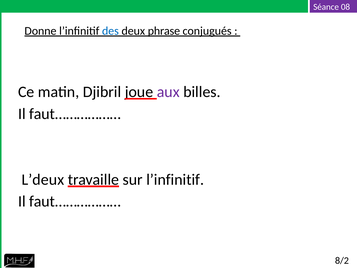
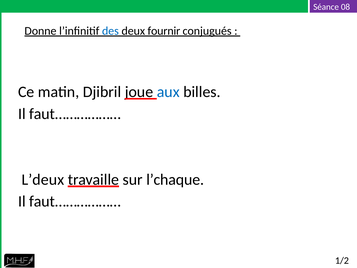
phrase: phrase -> fournir (164, 31)
aux colour: purple -> blue (168, 92)
sur l’infinitif: l’infinitif -> l’chaque (175, 179)
8/2: 8/2 -> 1/2 (342, 260)
